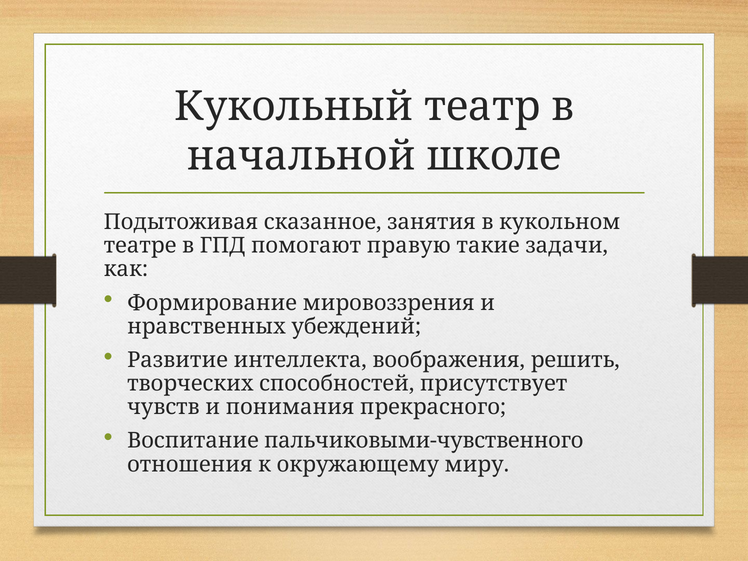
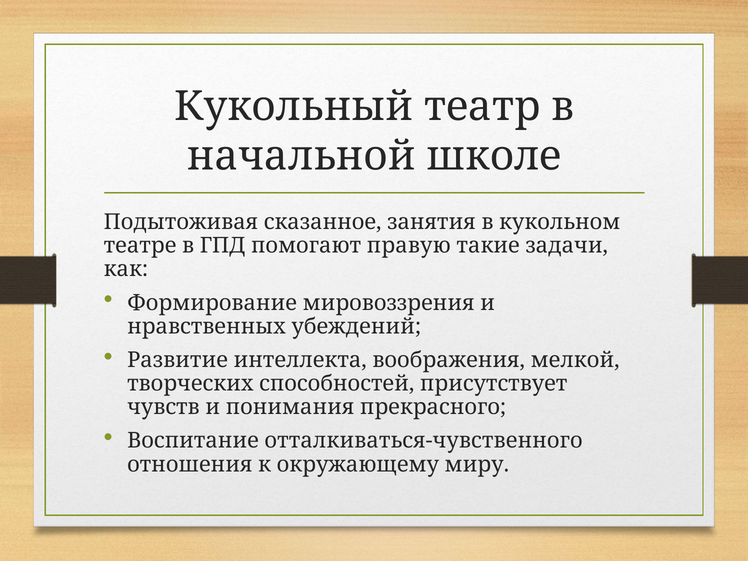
решить: решить -> мелкой (575, 360)
пальчиковыми-чувственного: пальчиковыми-чувственного -> отталкиваться-чувственного (424, 441)
